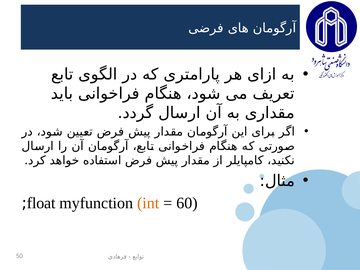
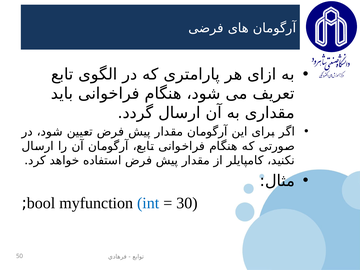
float: float -> bool (41, 203)
int colour: orange -> blue (148, 203)
60: 60 -> 30 (187, 203)
